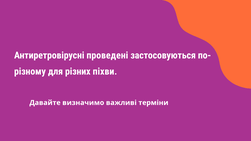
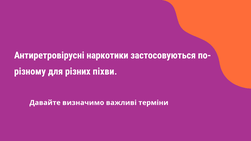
проведені: проведені -> наркотики (107, 55)
